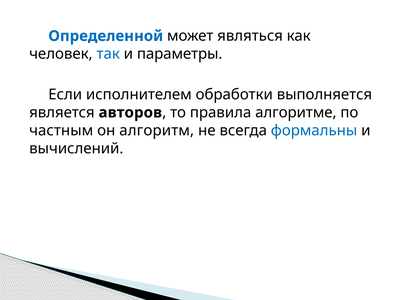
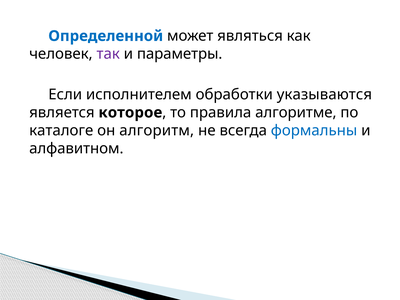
так colour: blue -> purple (108, 54)
выполняется: выполняется -> указываются (324, 95)
авторов: авторов -> которое (130, 113)
частным: частным -> каталоге (61, 131)
вычислений: вычислений -> алфавитном (76, 149)
